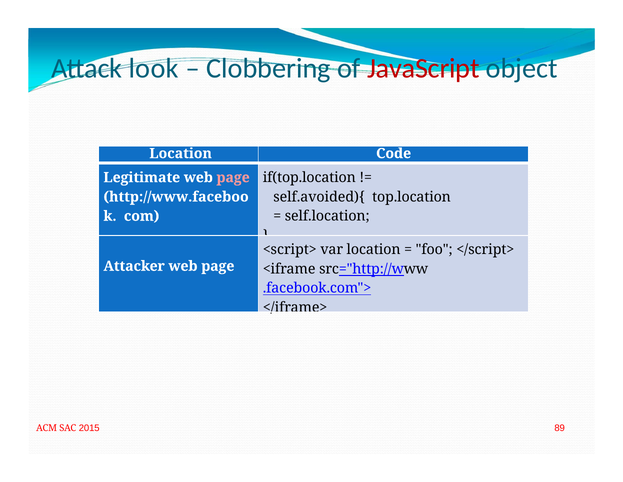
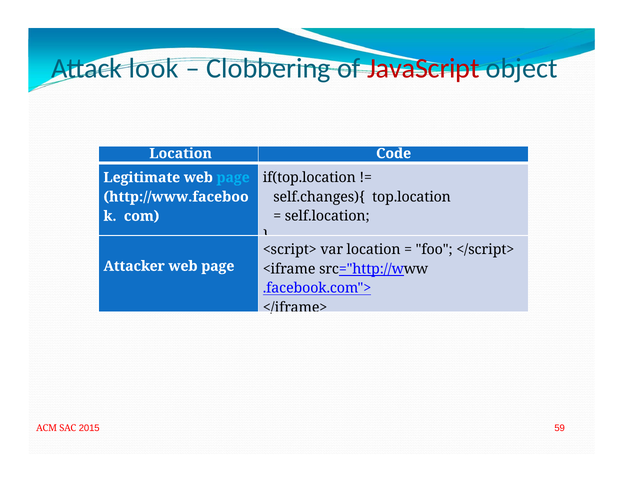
page colour: pink -> light blue (233, 177)
self.avoided){: self.avoided){ -> self.changes){ (319, 197)
89: 89 -> 59 (560, 428)
